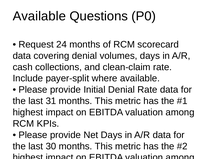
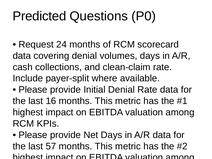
Available: Available -> Predicted (39, 16)
31: 31 -> 16 (51, 101)
30: 30 -> 57 (51, 146)
